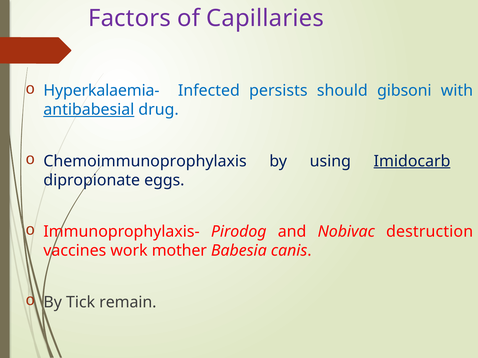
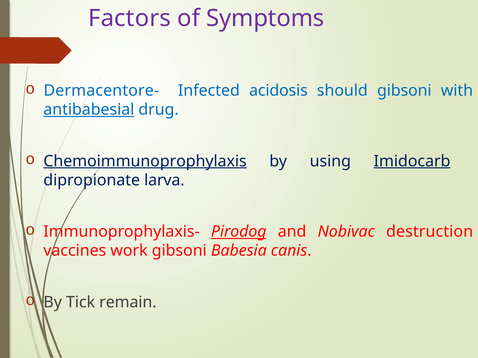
Capillaries: Capillaries -> Symptoms (265, 18)
Hyperkalaemia-: Hyperkalaemia- -> Dermacentore- (101, 91)
persists: persists -> acidosis (278, 91)
Chemoimmunoprophylaxis underline: none -> present (145, 161)
eggs: eggs -> larva (164, 180)
Pirodog underline: none -> present (239, 232)
work mother: mother -> gibsoni (179, 251)
